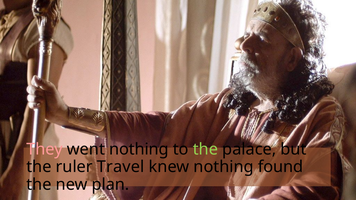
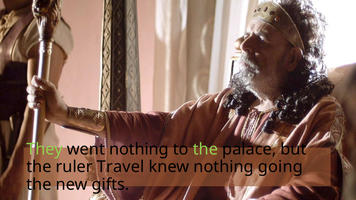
They colour: pink -> light green (45, 149)
found: found -> going (280, 167)
plan: plan -> gifts (110, 185)
